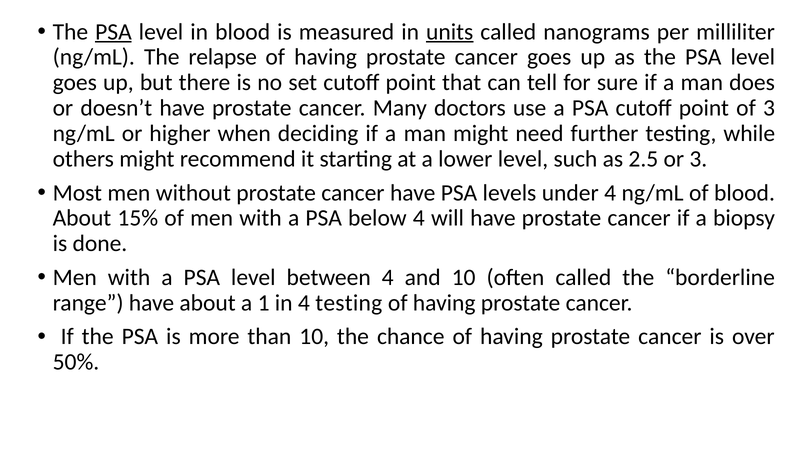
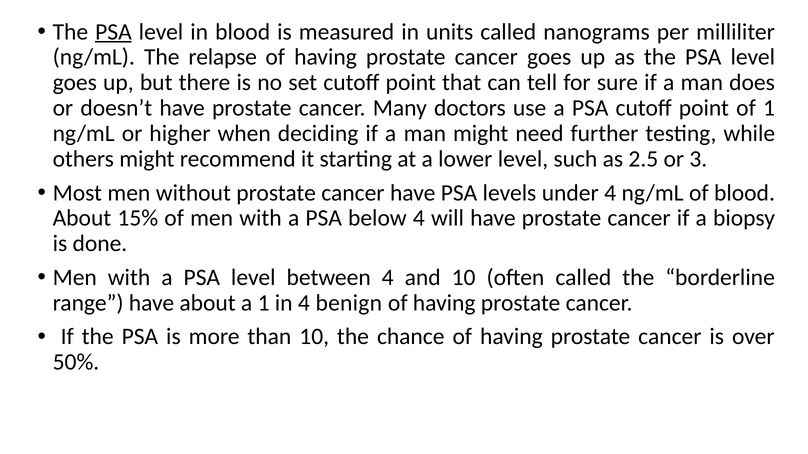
units underline: present -> none (450, 32)
of 3: 3 -> 1 (769, 108)
4 testing: testing -> benign (349, 303)
